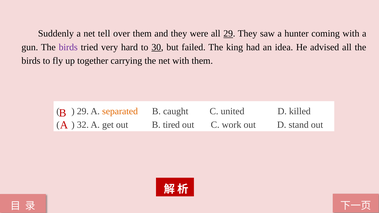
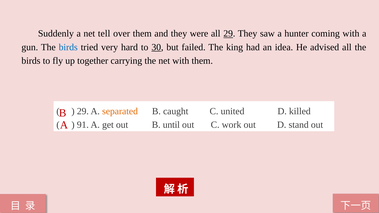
birds colour: purple -> blue (68, 47)
32: 32 -> 91 (83, 125)
tired: tired -> until (171, 125)
